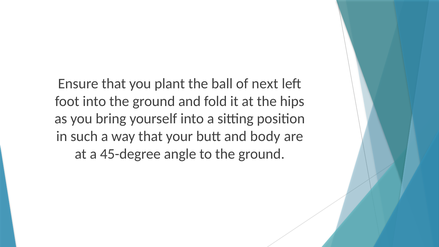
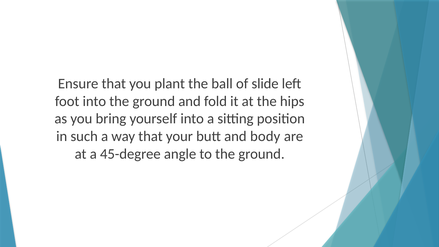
next: next -> slide (265, 84)
